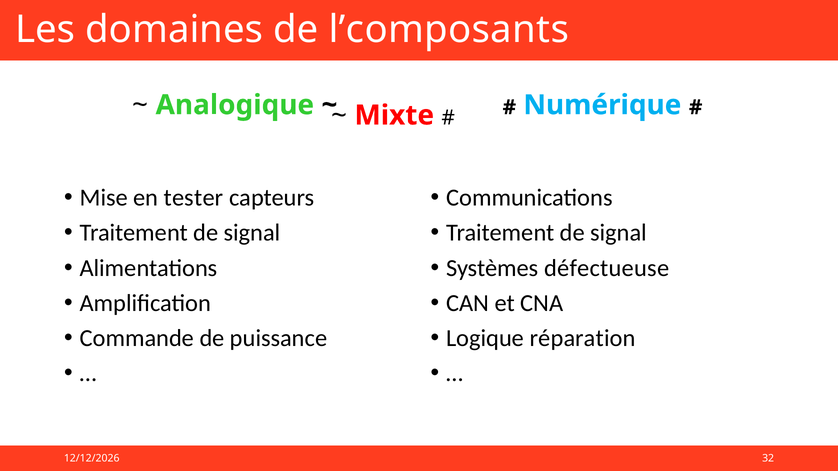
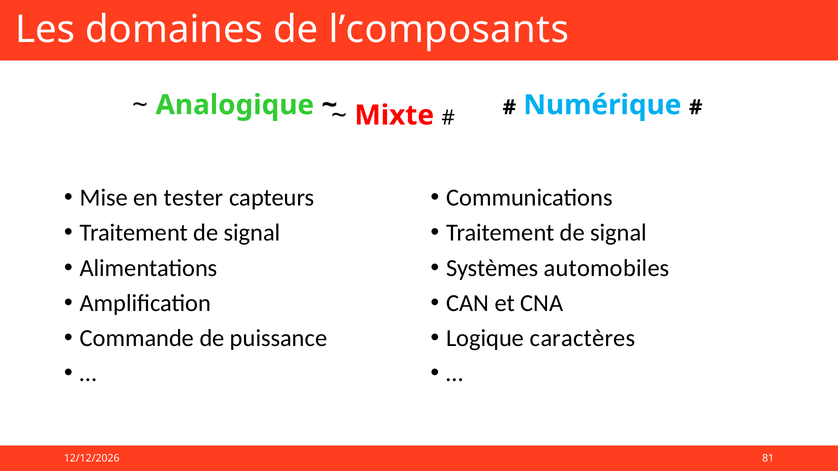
défectueuse: défectueuse -> automobiles (607, 268)
réparation: réparation -> caractères (583, 338)
32: 32 -> 81 (768, 458)
